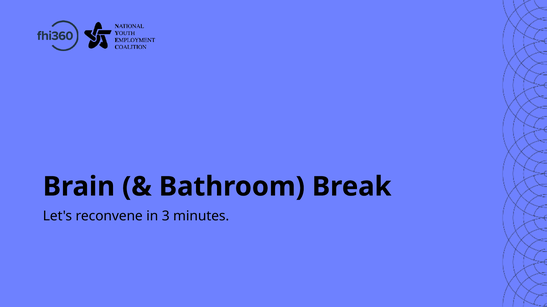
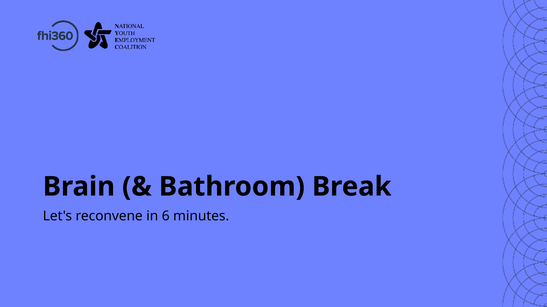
3: 3 -> 6 (166, 217)
